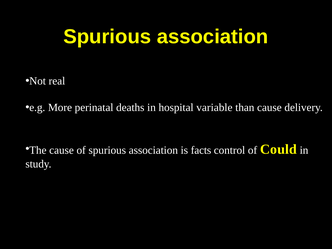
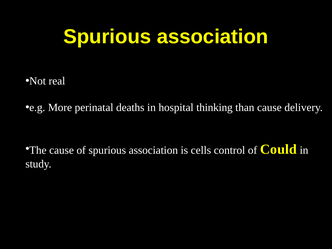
variable: variable -> thinking (214, 108)
facts: facts -> cells (201, 150)
